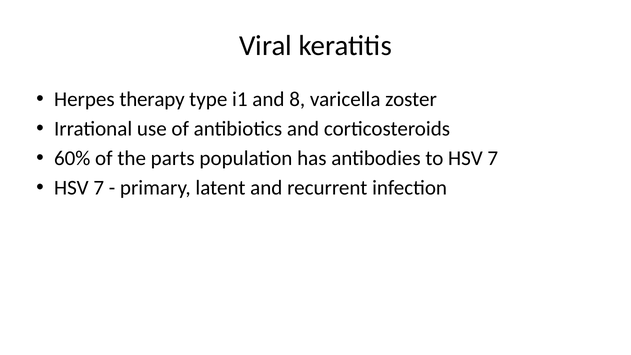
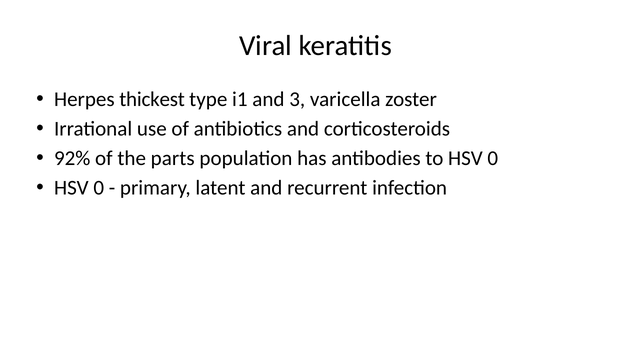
therapy: therapy -> thickest (152, 99)
8: 8 -> 3 (297, 99)
60%: 60% -> 92% (72, 158)
to HSV 7: 7 -> 0 (493, 158)
7: 7 -> 0 (99, 188)
